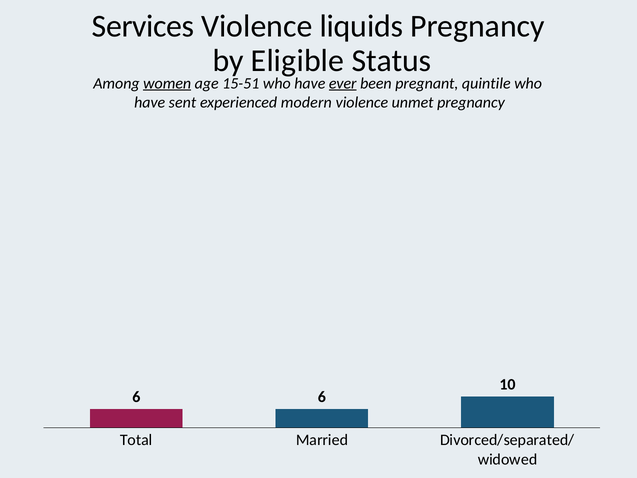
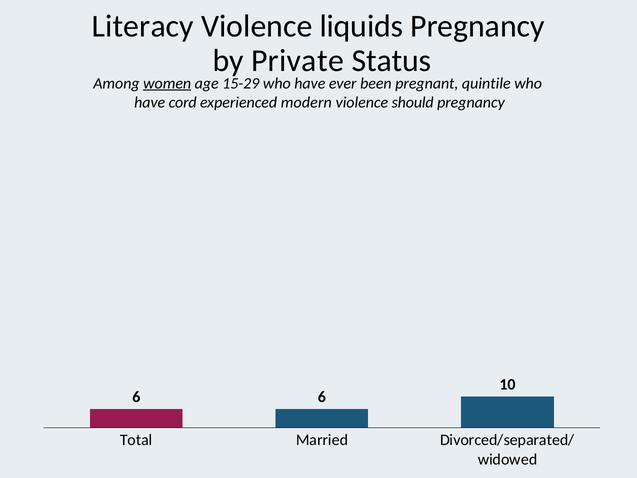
Services: Services -> Literacy (143, 26)
Eligible: Eligible -> Private (297, 61)
15-51: 15-51 -> 15-29 (241, 83)
ever underline: present -> none (343, 83)
sent: sent -> cord (183, 102)
unmet: unmet -> should (413, 102)
